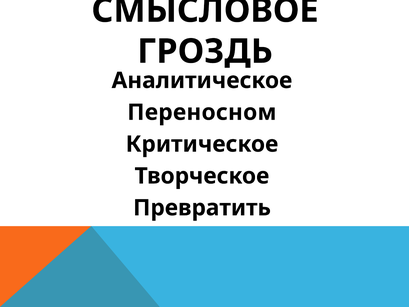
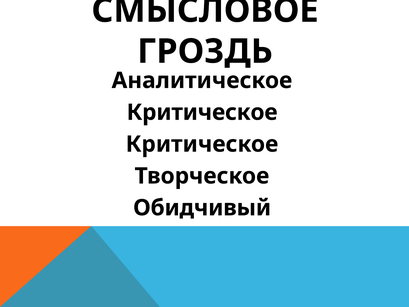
Переносном: Переносном -> Критическое (202, 112)
Превратить: Превратить -> Обидчивый (202, 208)
